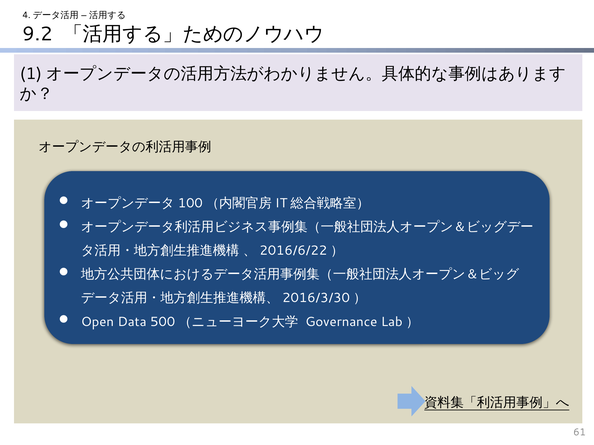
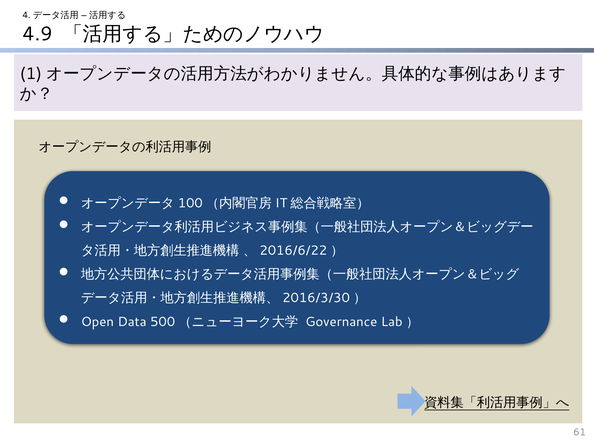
9.2: 9.2 -> 4.9 (38, 34)
